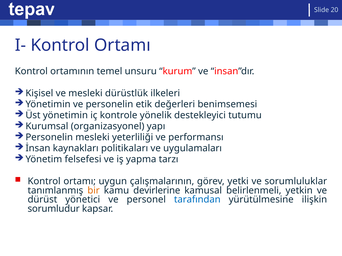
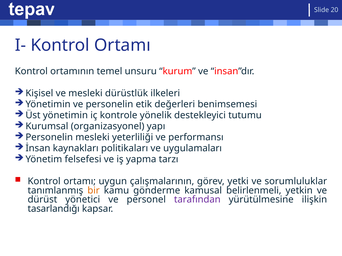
devirlerine: devirlerine -> gönderme (157, 191)
tarafından colour: blue -> purple (197, 200)
sorumludur: sorumludur -> tasarlandığı (54, 209)
